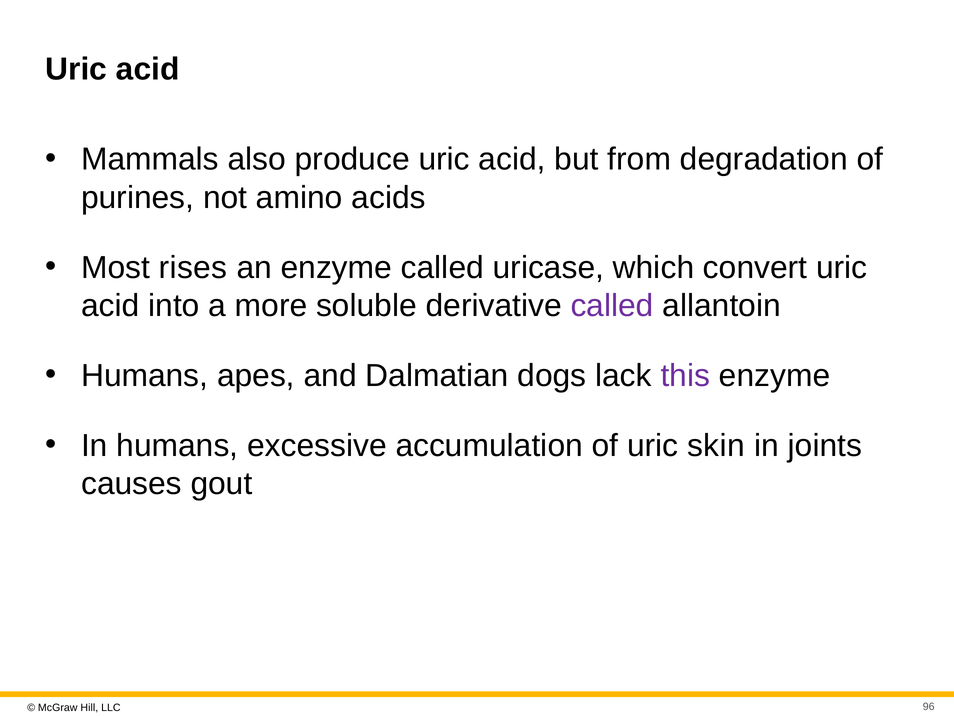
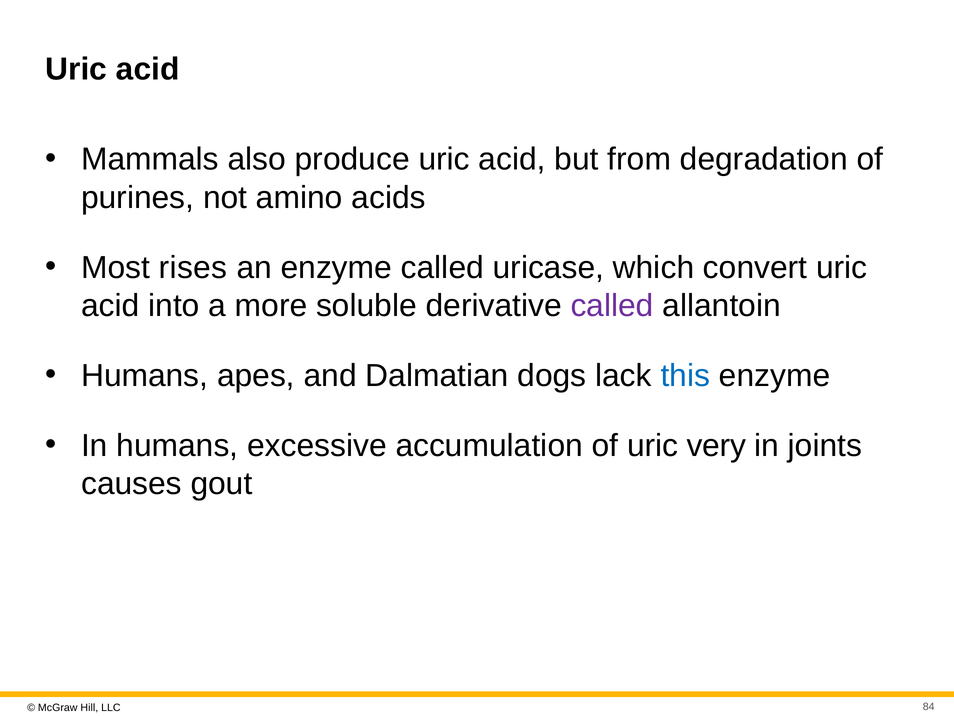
this colour: purple -> blue (685, 375)
skin: skin -> very (716, 445)
96: 96 -> 84 (929, 706)
